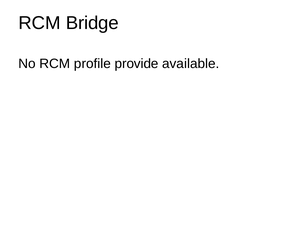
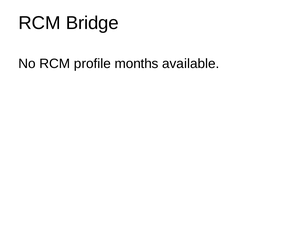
provide: provide -> months (137, 64)
